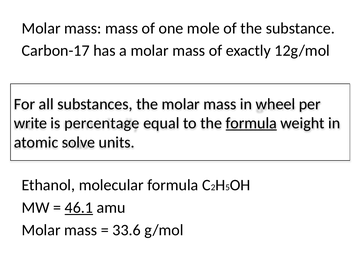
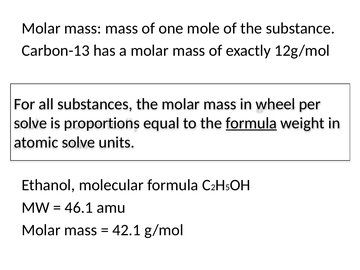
Carbon-17: Carbon-17 -> Carbon-13 (56, 51)
write: write -> solve (30, 123)
percentage: percentage -> proportions (102, 123)
46.1 underline: present -> none (79, 208)
33.6: 33.6 -> 42.1 (127, 230)
